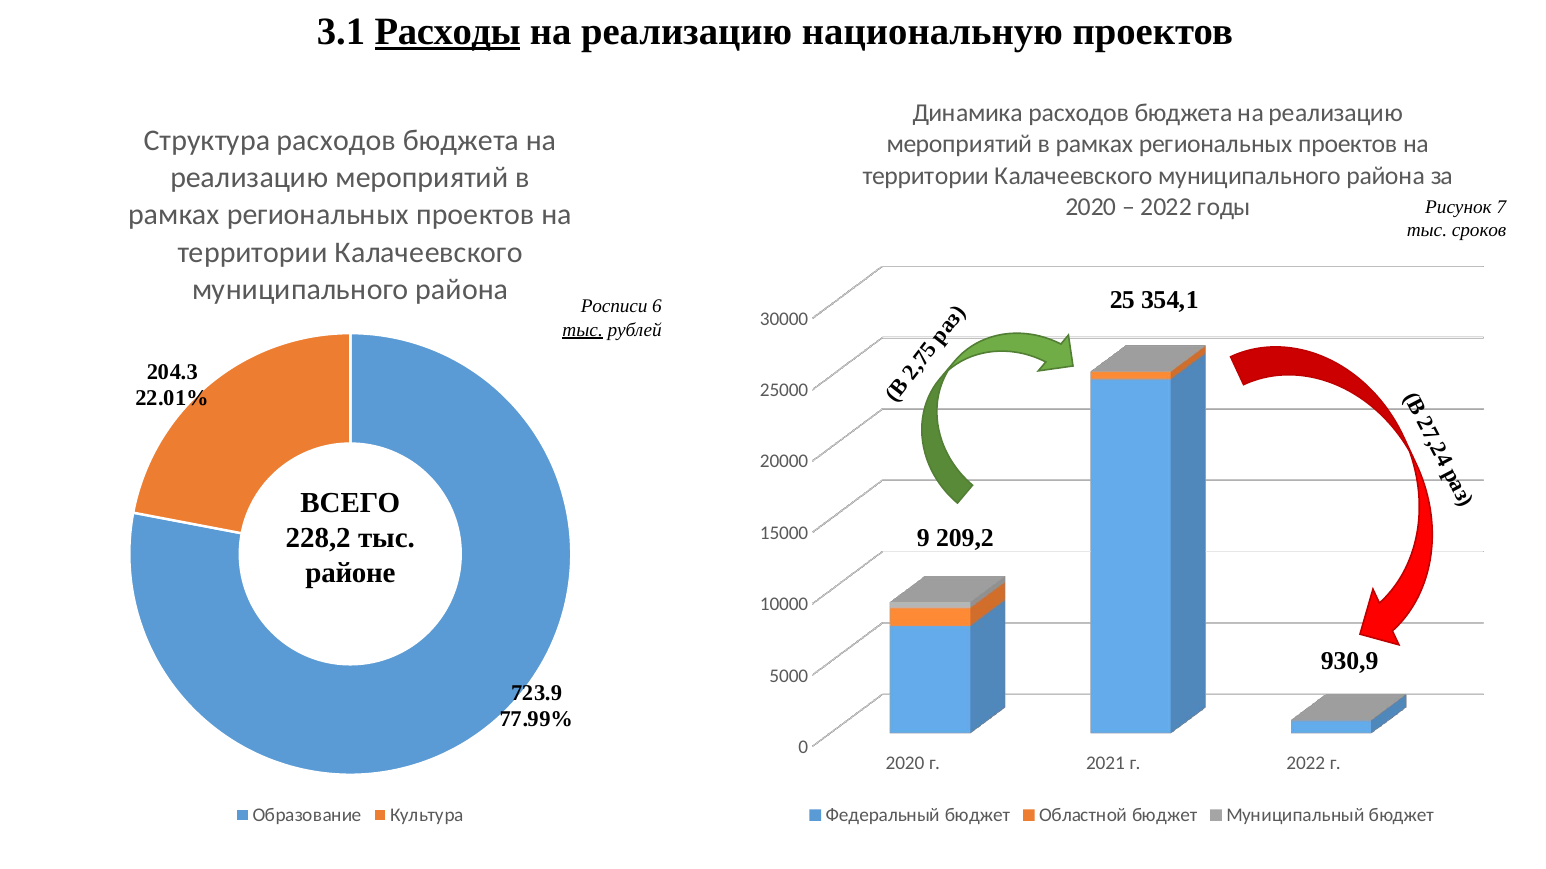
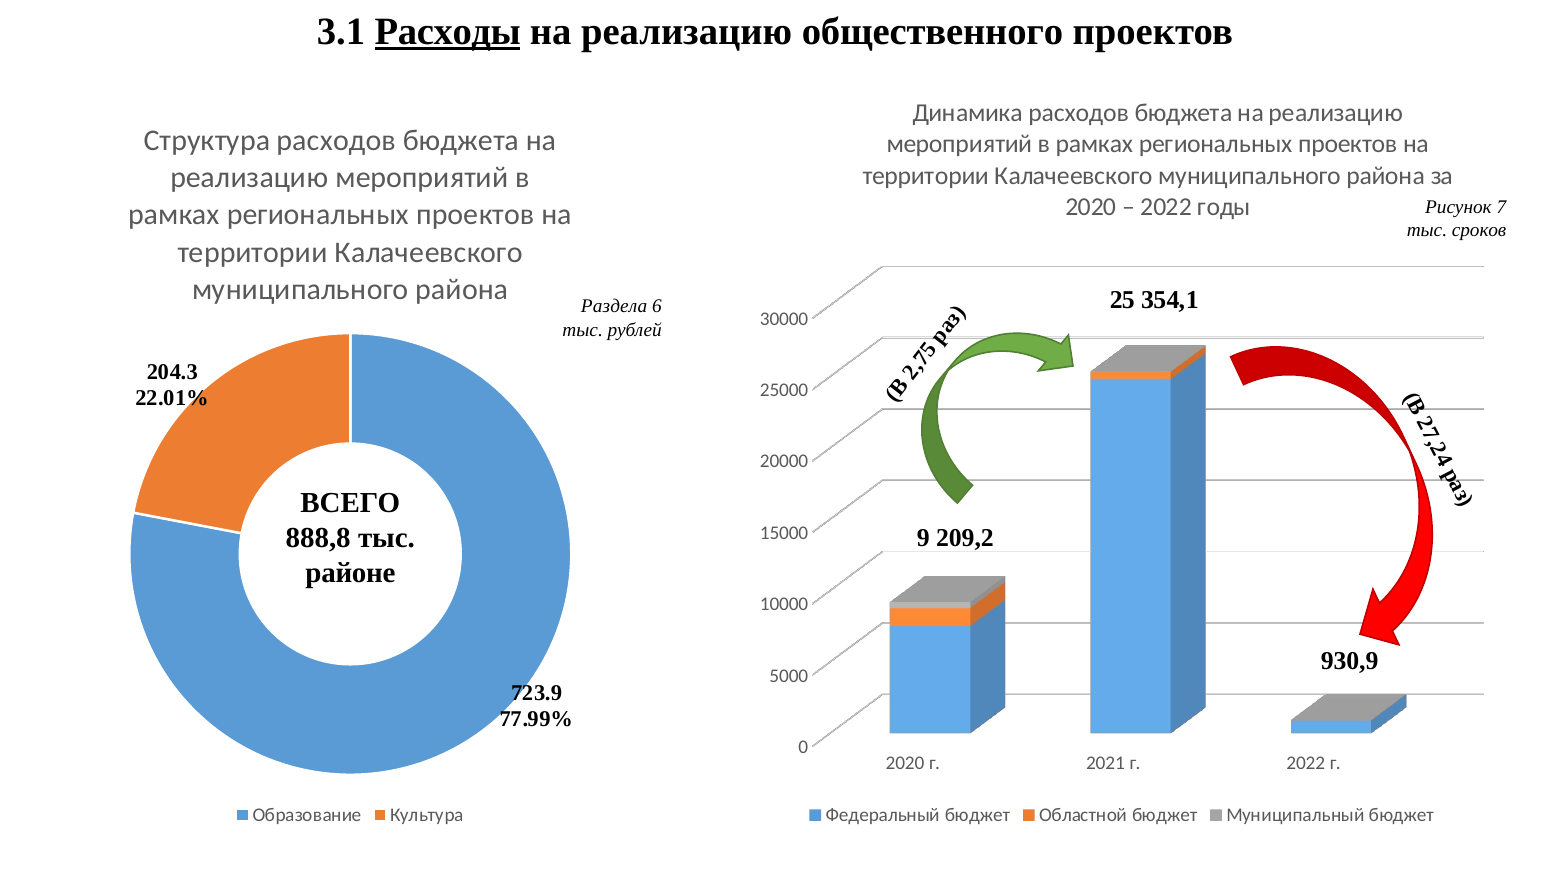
национальную: национальную -> общественного (932, 32)
Росписи: Росписи -> Раздела (614, 307)
тыс underline: present -> none (583, 330)
228,2: 228,2 -> 888,8 (318, 538)
